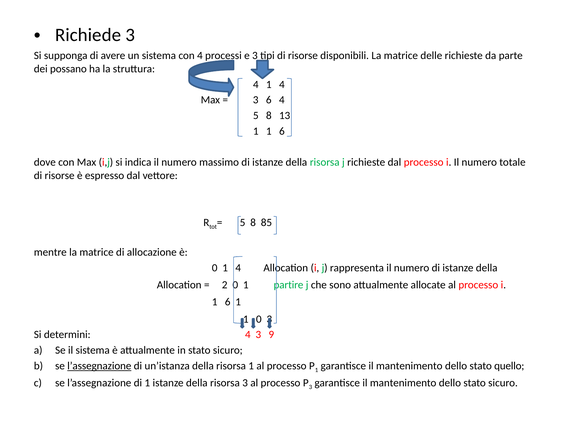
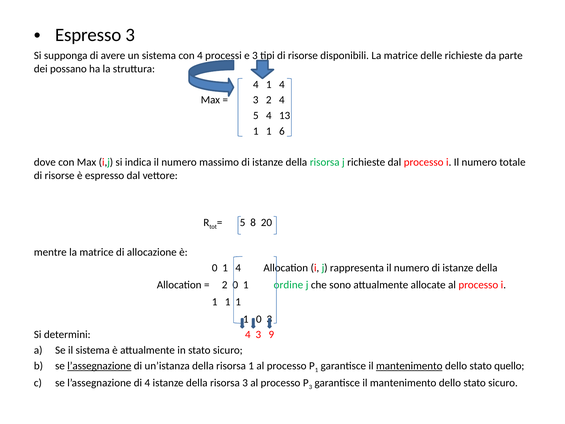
Richiede: Richiede -> Espresso (88, 35)
3 6: 6 -> 2 (269, 100)
8: 8 -> 4 (269, 115)
85: 85 -> 20 (266, 222)
partire: partire -> ordine (288, 285)
6: 6 -> 1 (228, 302)
mantenimento underline: none -> present (409, 366)
di 1: 1 -> 4 (147, 383)
